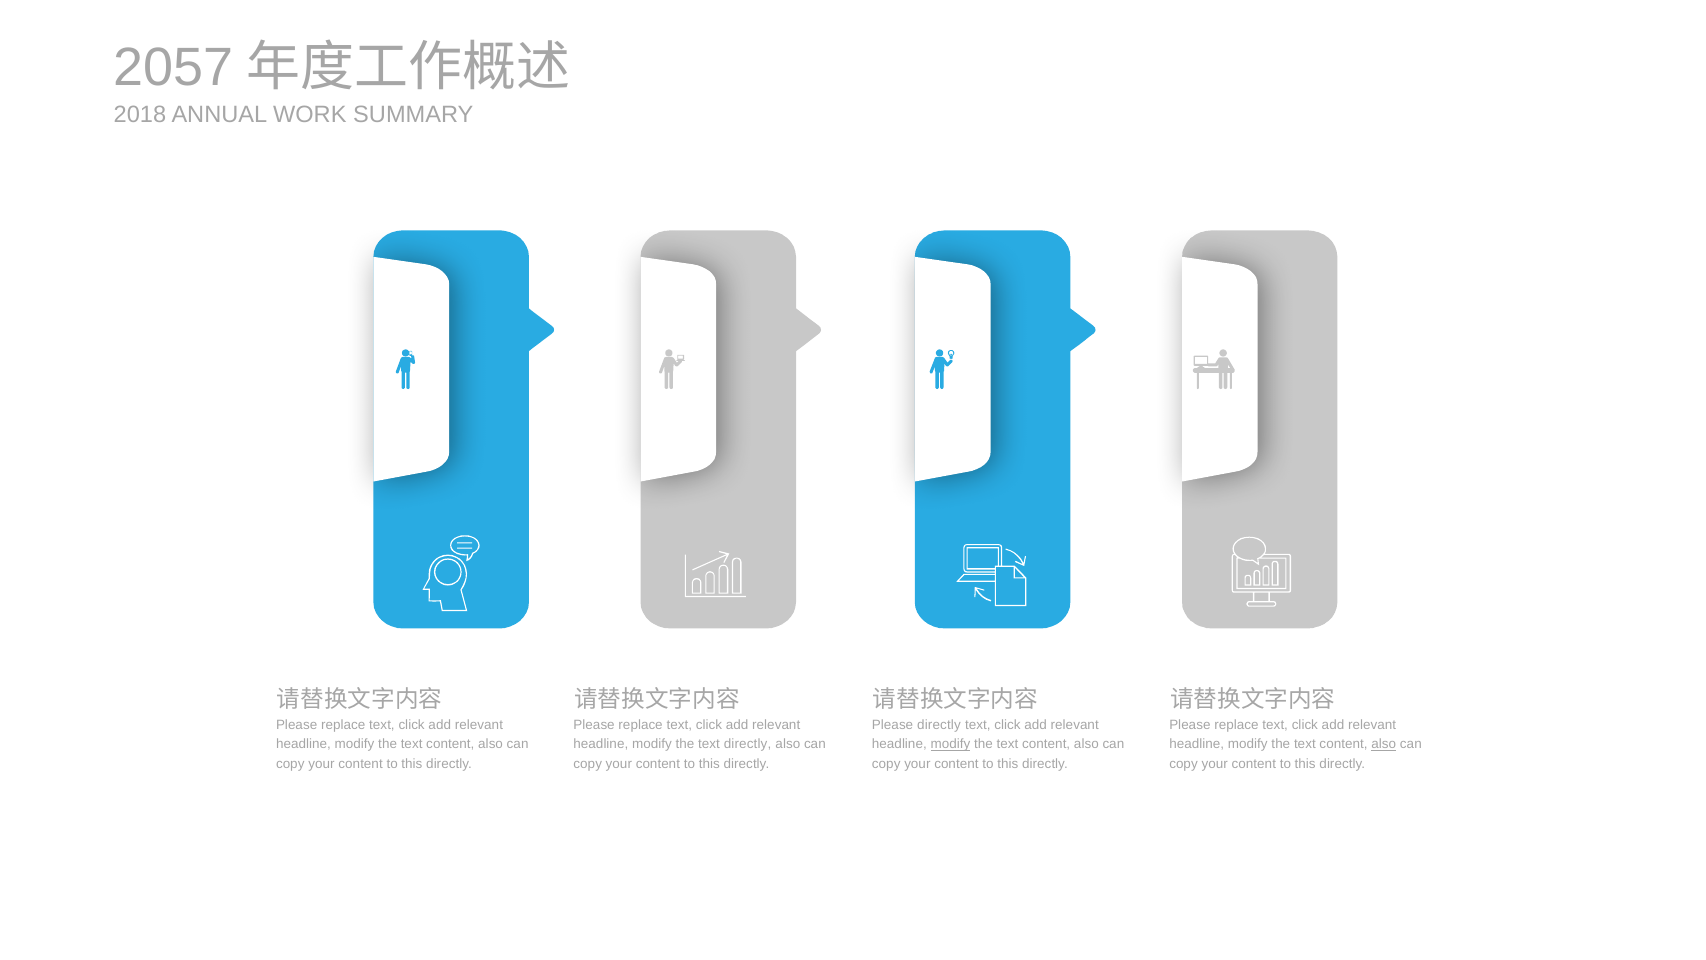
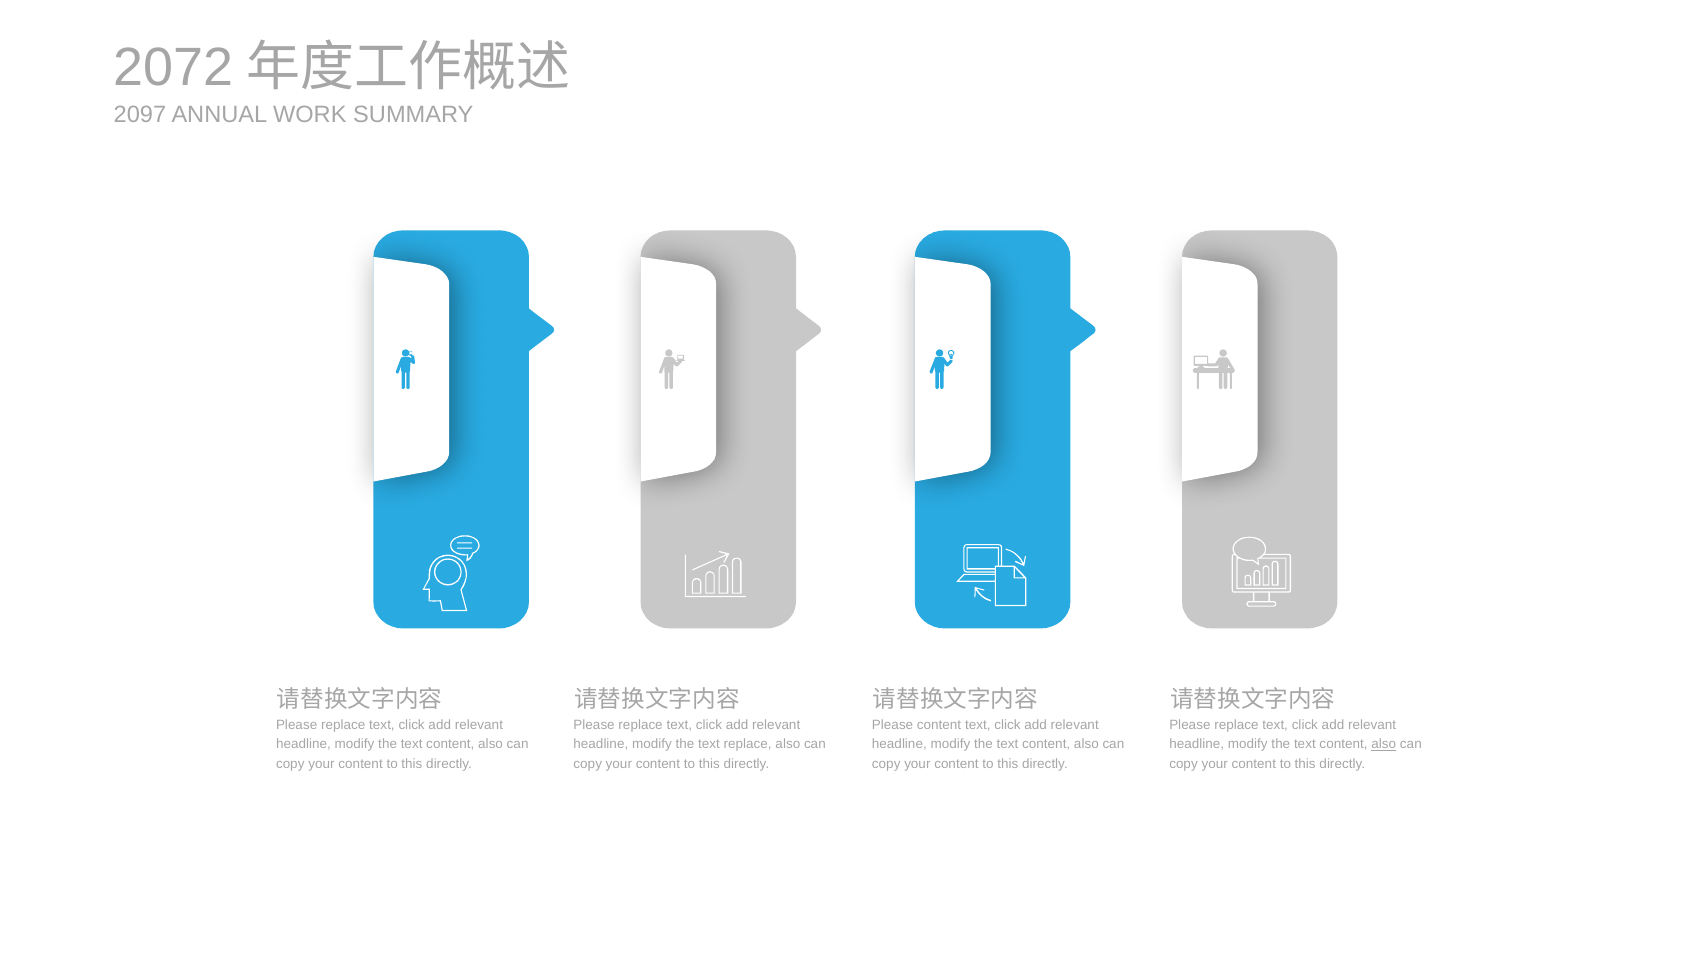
2057: 2057 -> 2072 (174, 67)
2018: 2018 -> 2097 (140, 114)
Please directly: directly -> content (939, 725)
text directly: directly -> replace (748, 744)
modify underline: present -> none (950, 744)
